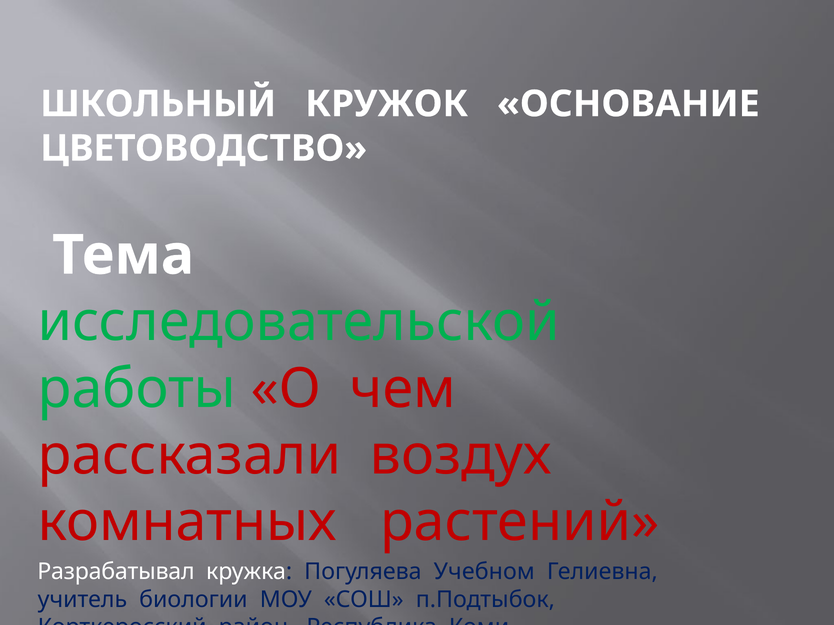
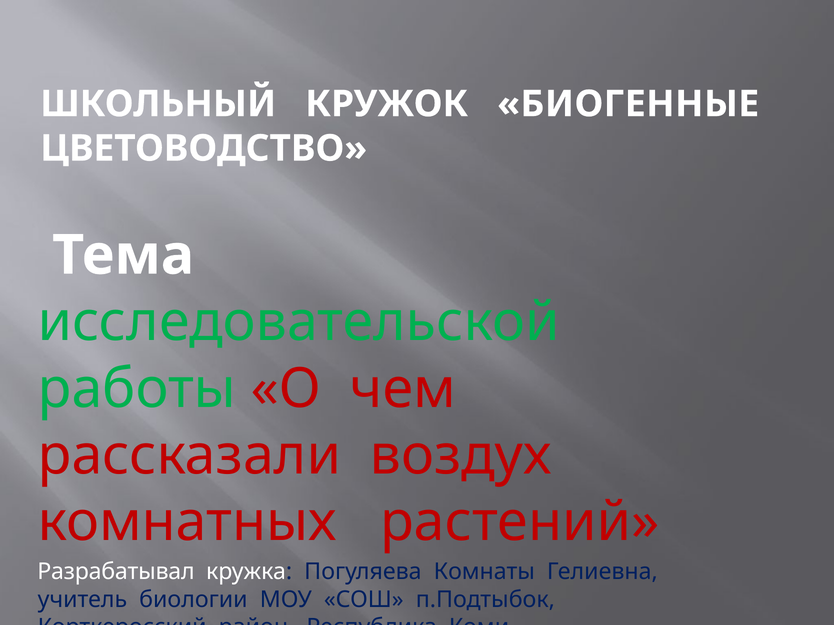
ОСНОВАНИЕ: ОСНОВАНИЕ -> БИОГЕННЫЕ (628, 104)
Учебном: Учебном -> Комнаты (484, 572)
